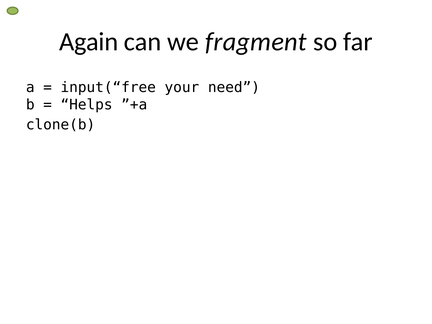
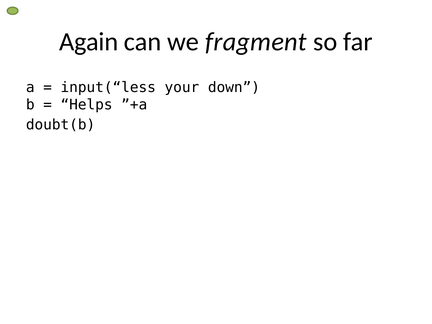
input(“free: input(“free -> input(“less (108, 87)
need: need -> down (234, 87)
clone(b: clone(b -> doubt(b (61, 125)
